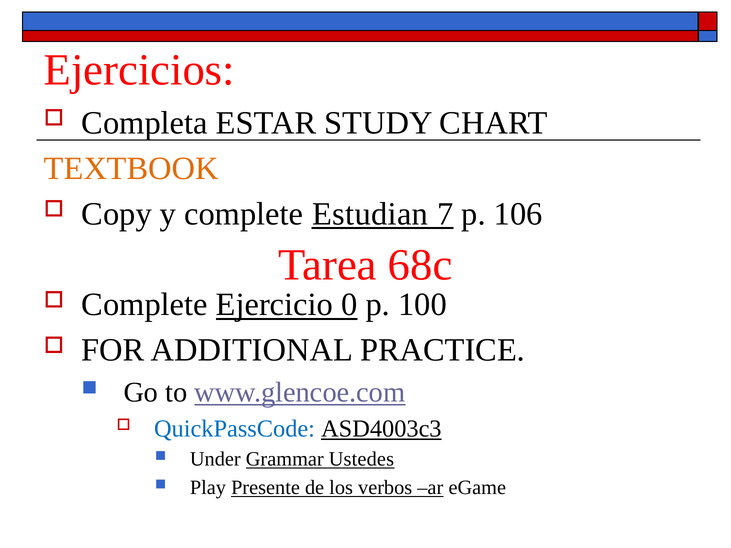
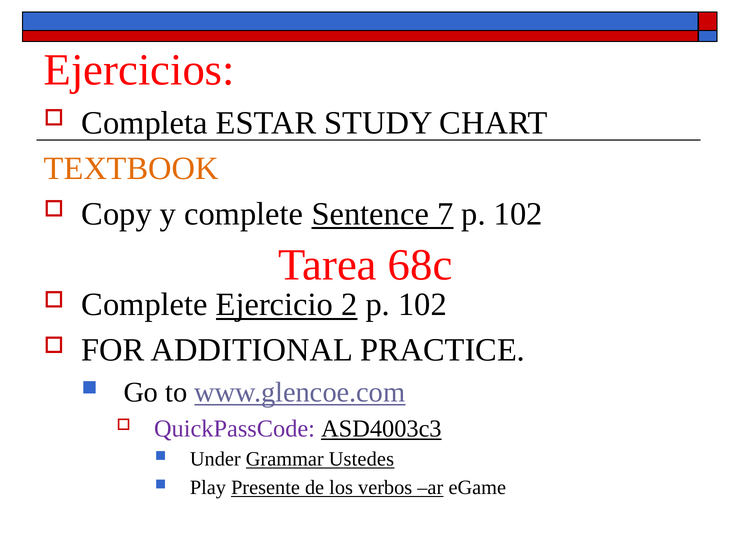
Estudian: Estudian -> Sentence (370, 214)
7 p 106: 106 -> 102 (518, 214)
0: 0 -> 2 (349, 305)
100: 100 -> 102 (423, 305)
QuickPassCode colour: blue -> purple (235, 429)
